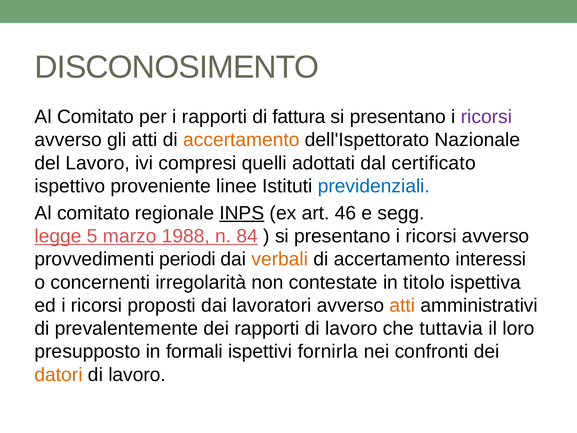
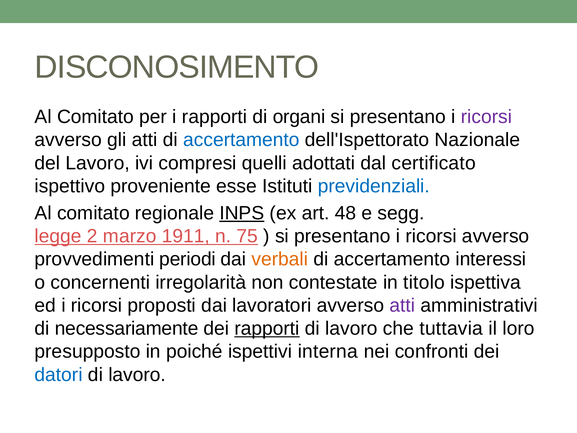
fattura: fattura -> organi (299, 117)
accertamento colour: orange -> blue (241, 140)
linee: linee -> esse (237, 186)
46: 46 -> 48 (345, 213)
5: 5 -> 2 (92, 236)
1988: 1988 -> 1911 (186, 236)
84: 84 -> 75 (247, 236)
atti colour: orange -> purple (402, 305)
prevalentemente: prevalentemente -> necessariamente (127, 328)
rapporti underline: none -> present (267, 328)
formali: formali -> poiché (194, 351)
fornirla: fornirla -> interna (328, 351)
datori colour: orange -> blue (59, 374)
